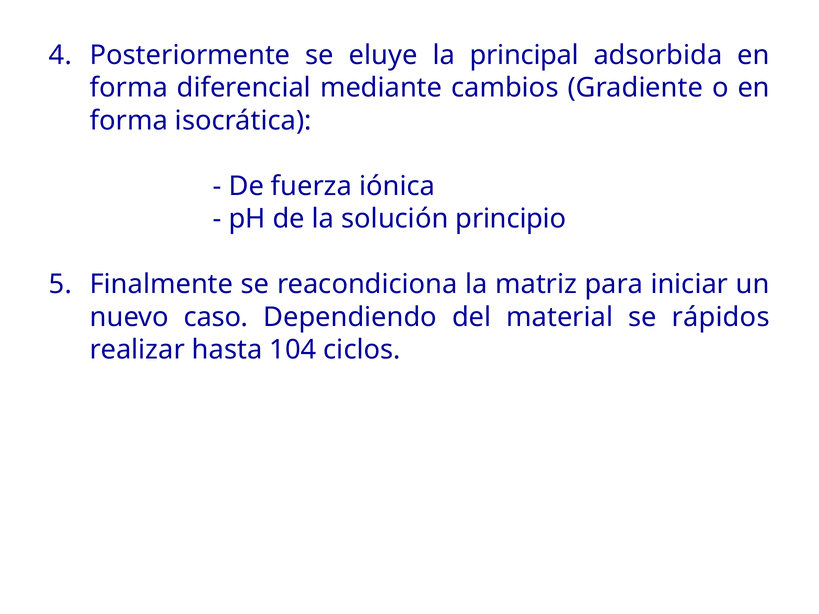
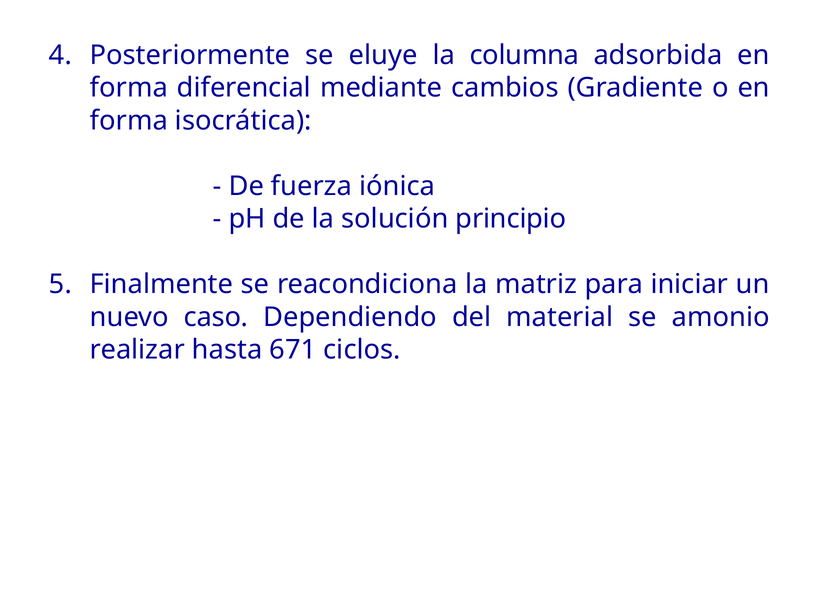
principal: principal -> columna (524, 55)
rápidos: rápidos -> amonio (721, 317)
104: 104 -> 671 (293, 350)
